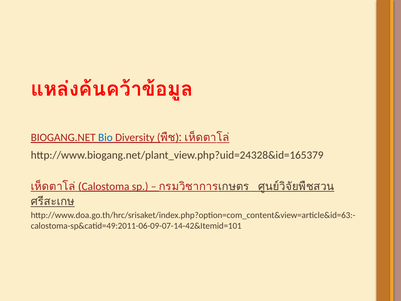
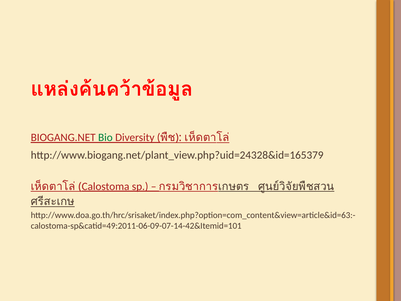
Bio colour: blue -> green (105, 138)
